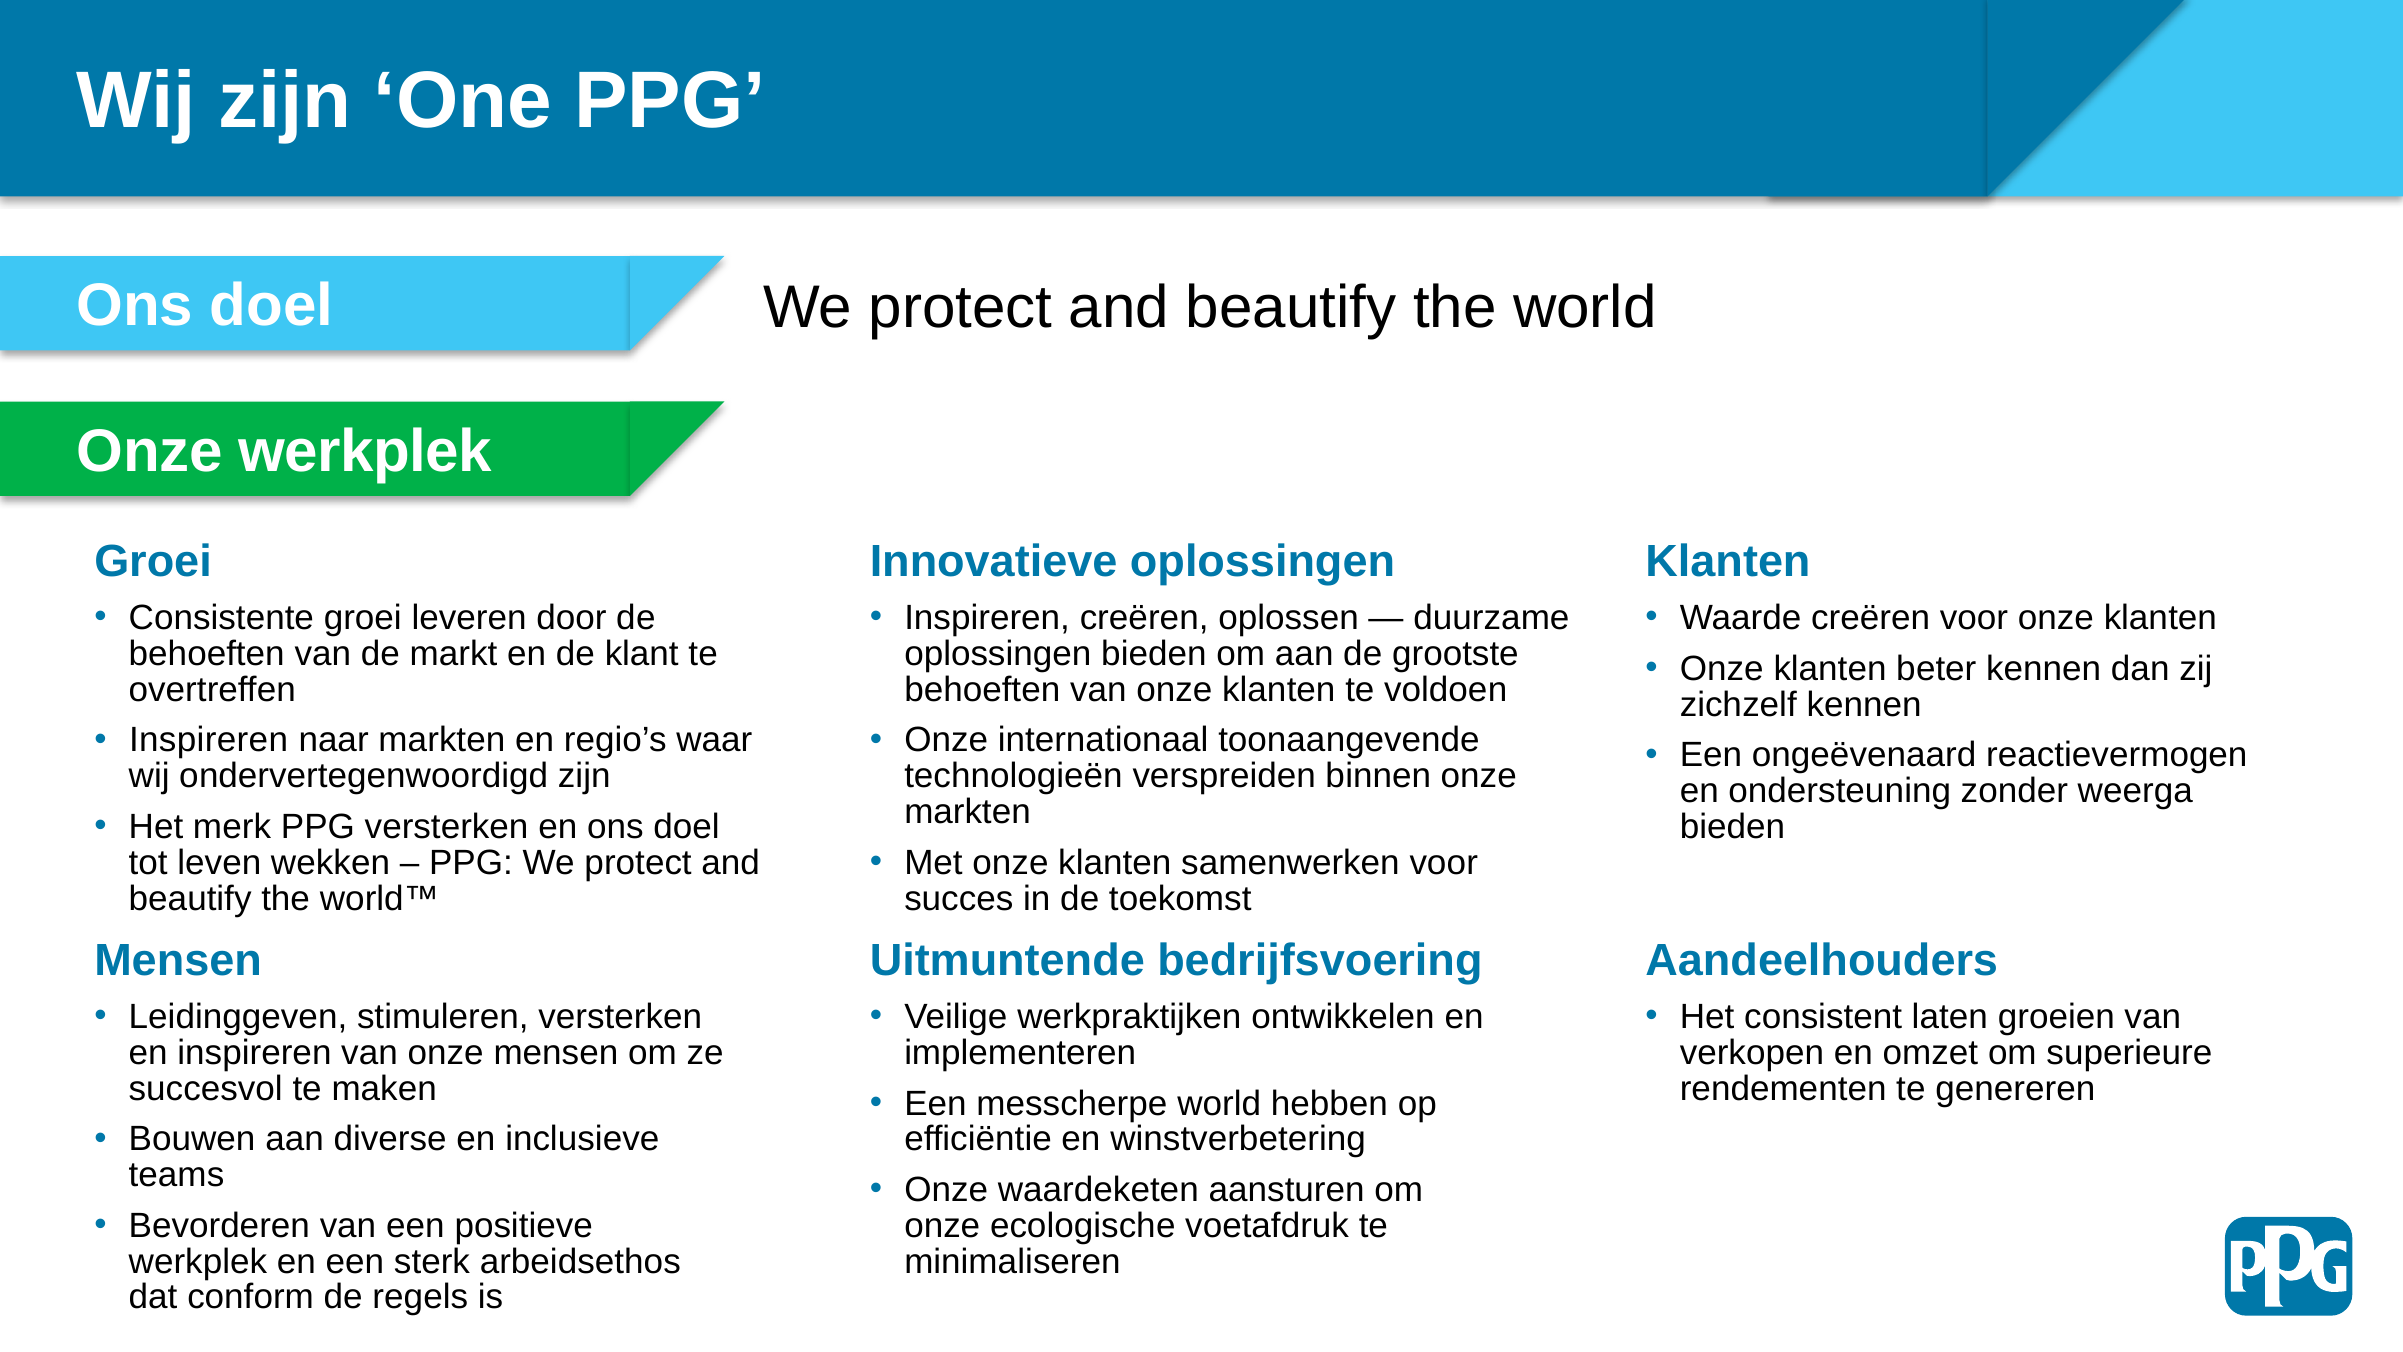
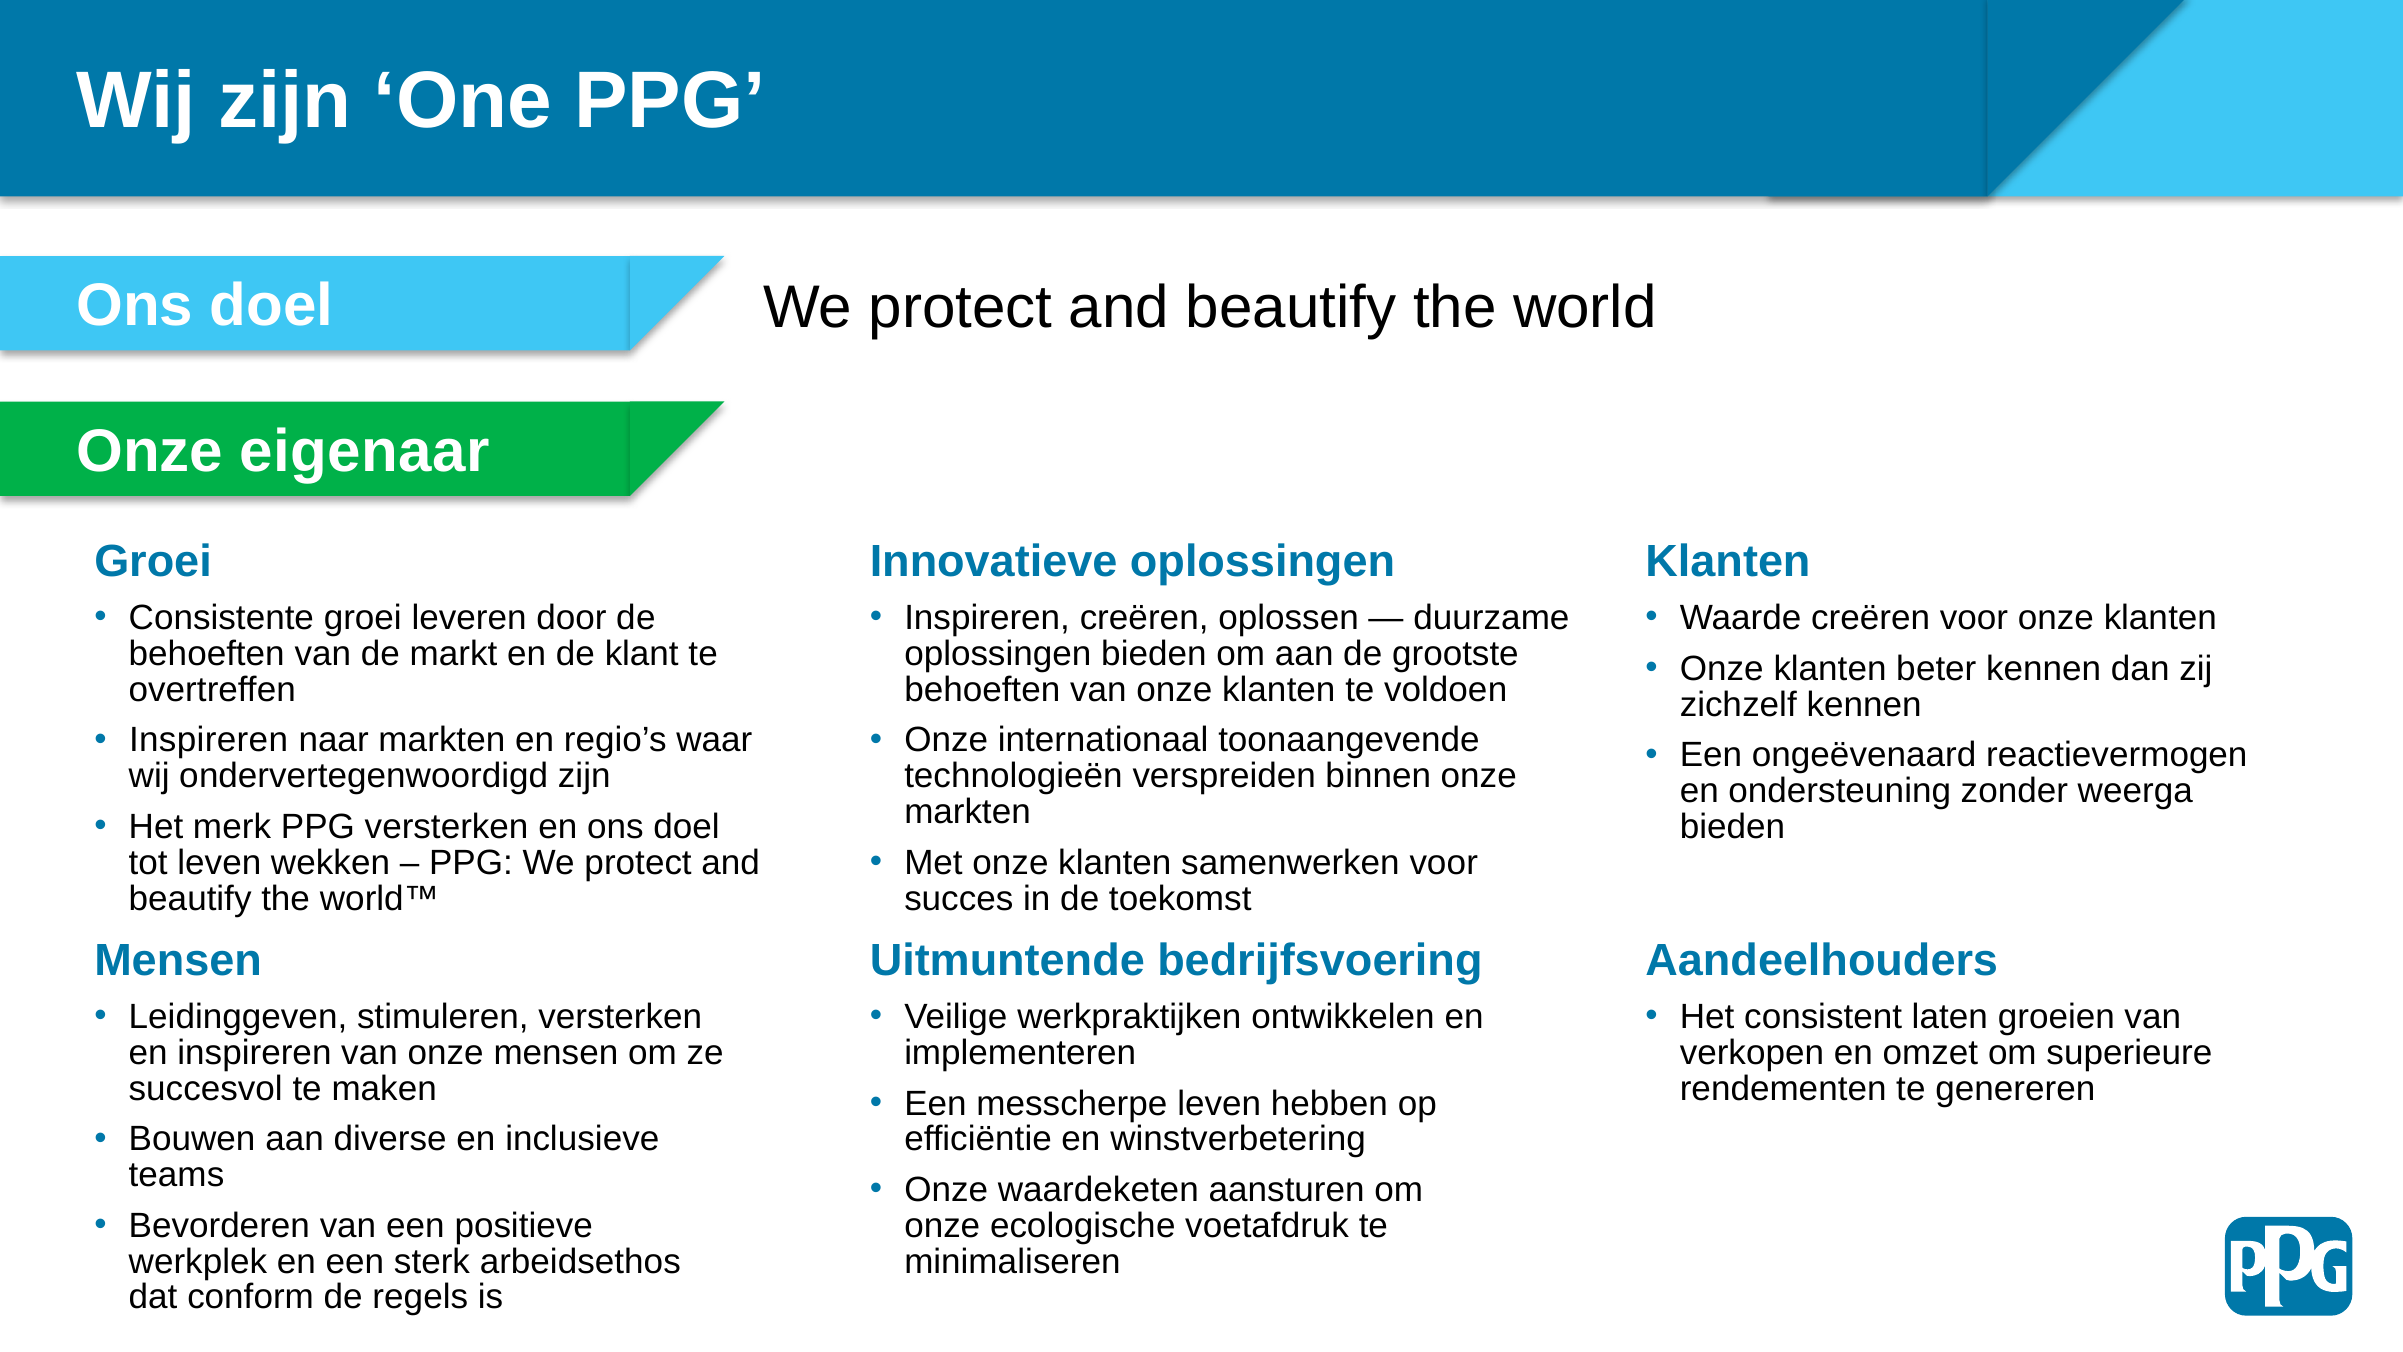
Onze werkplek: werkplek -> eigenaar (365, 452)
messcherpe world: world -> leven (1219, 1104)
